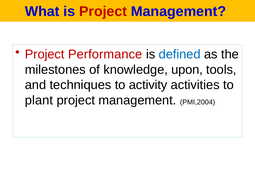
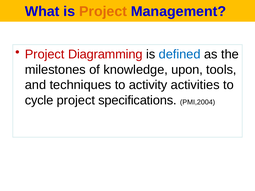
Project colour: red -> orange (103, 11)
Performance: Performance -> Diagramming (105, 54)
plant: plant -> cycle (39, 100)
management: management -> specifications (137, 100)
